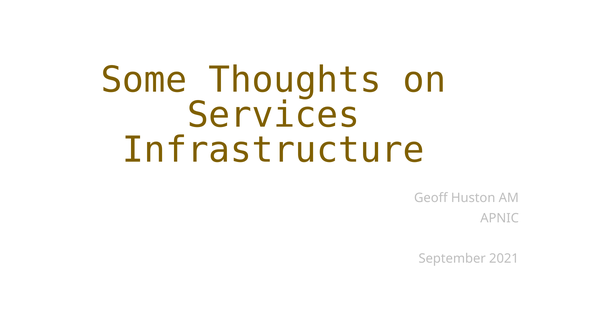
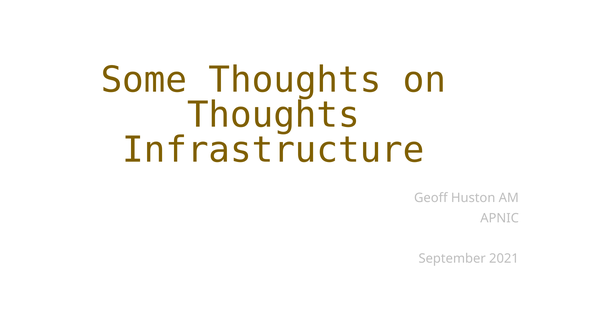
Services: Services -> Thoughts (273, 115)
